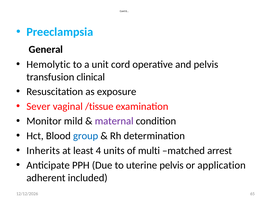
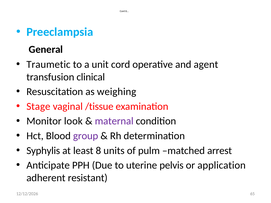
Hemolytic: Hemolytic -> Traumetic (48, 64)
and pelvis: pelvis -> agent (206, 64)
exposure: exposure -> weighing (117, 92)
Sever: Sever -> Stage (38, 107)
mild: mild -> look (73, 121)
group colour: blue -> purple (86, 136)
Inherits: Inherits -> Syphylis (43, 151)
4: 4 -> 8 (98, 151)
multi: multi -> pulm (149, 151)
included: included -> resistant (88, 178)
